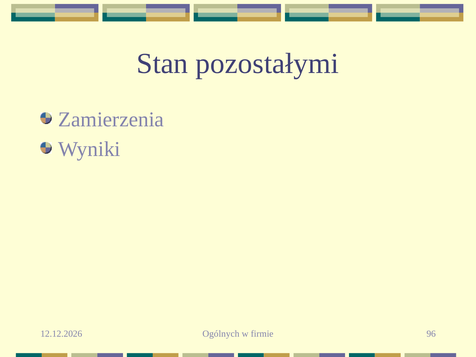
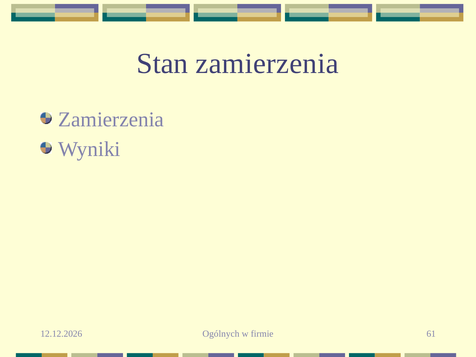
Stan pozostałymi: pozostałymi -> zamierzenia (267, 64)
96: 96 -> 61 (431, 334)
